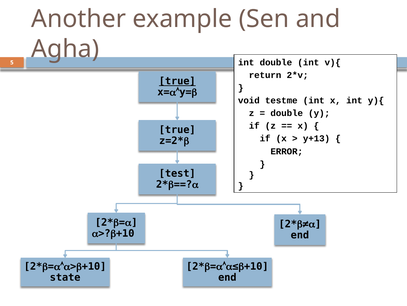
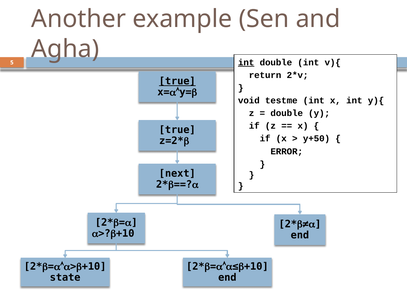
int underline: none -> present (246, 62)
y+13: y+13 -> y+50 (316, 138)
test: test -> next (177, 173)
